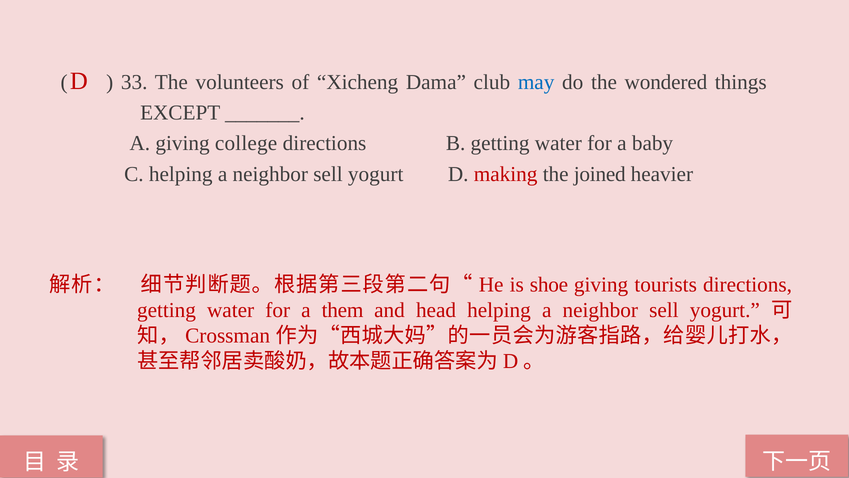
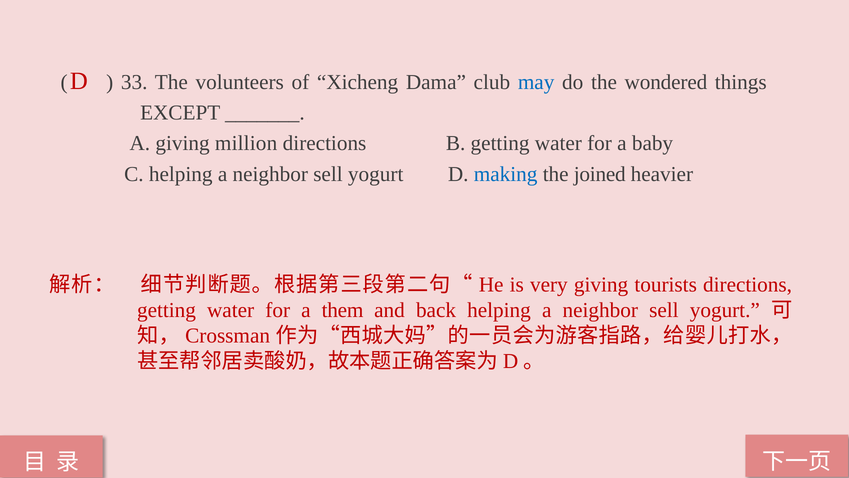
college: college -> million (246, 143)
making colour: red -> blue (506, 174)
shoe: shoe -> very (549, 284)
head: head -> back (436, 310)
